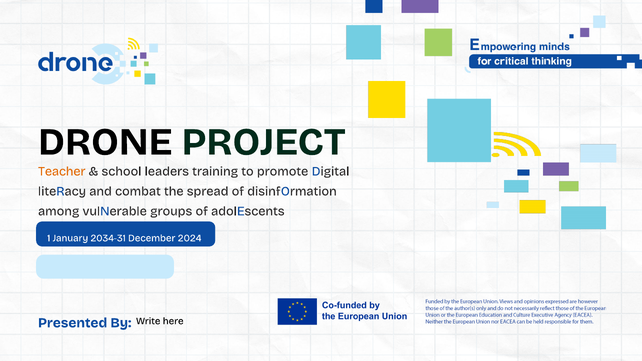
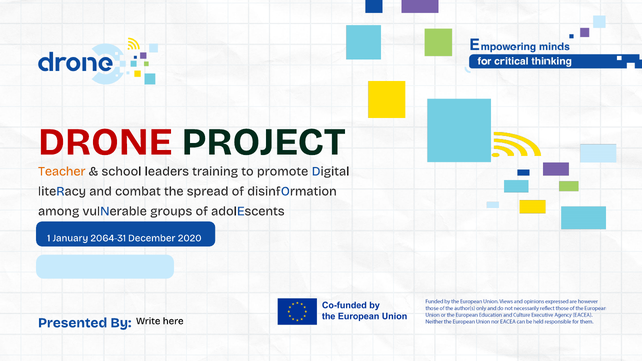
DRONE colour: black -> red (105, 142)
2034-31: 2034-31 -> 2064-31 (108, 238)
2024: 2024 -> 2020 (190, 238)
